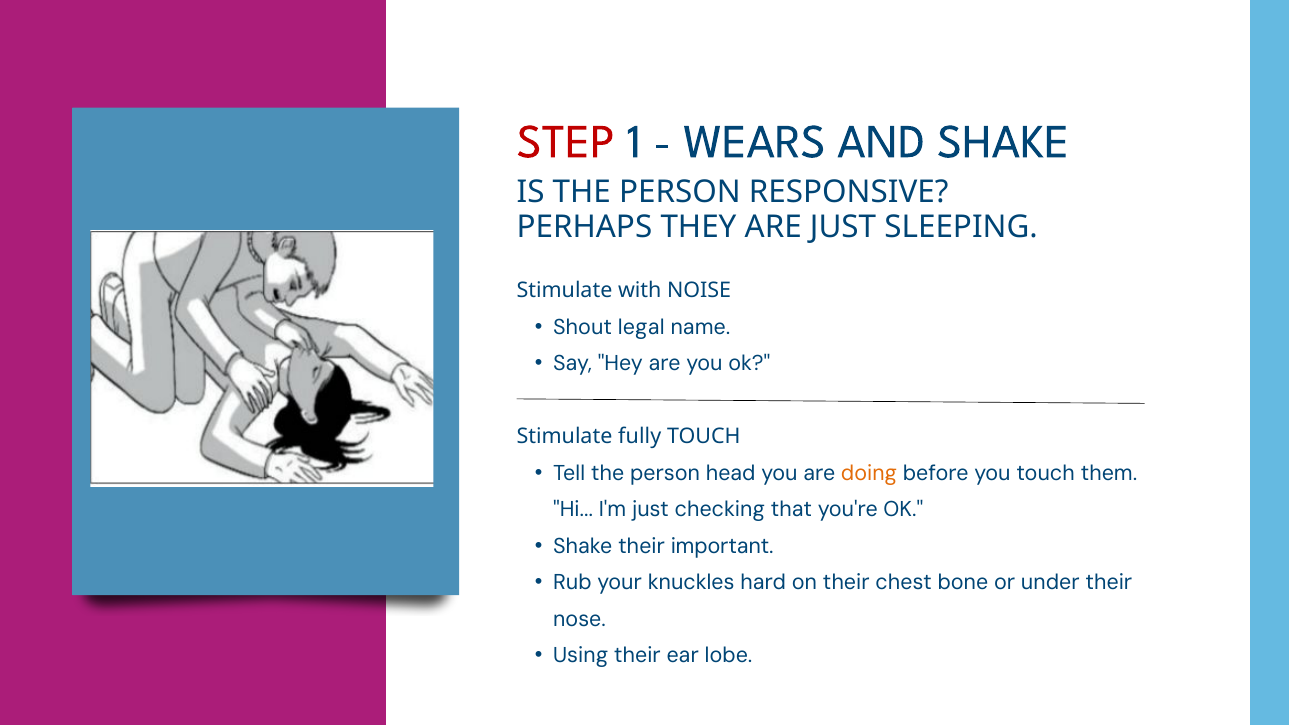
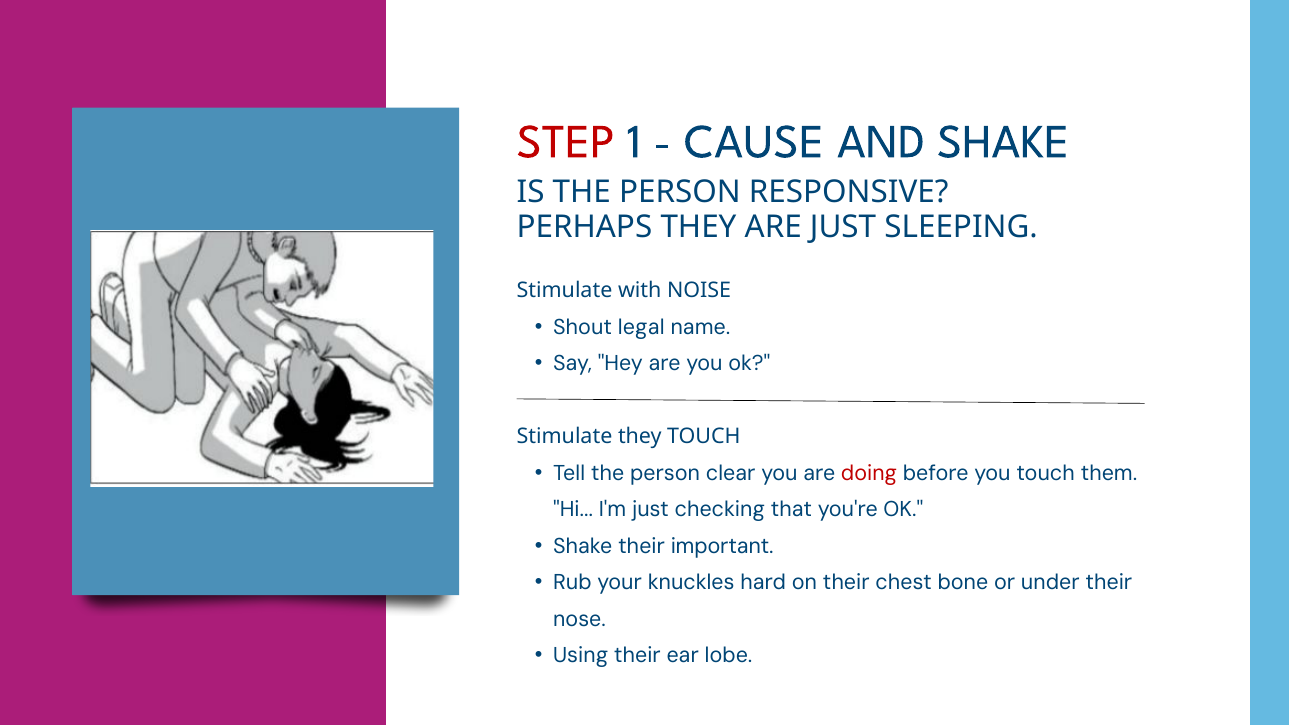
WEARS: WEARS -> CAUSE (754, 142)
Stimulate fully: fully -> they (640, 437)
head: head -> clear (731, 473)
doing colour: orange -> red (869, 473)
